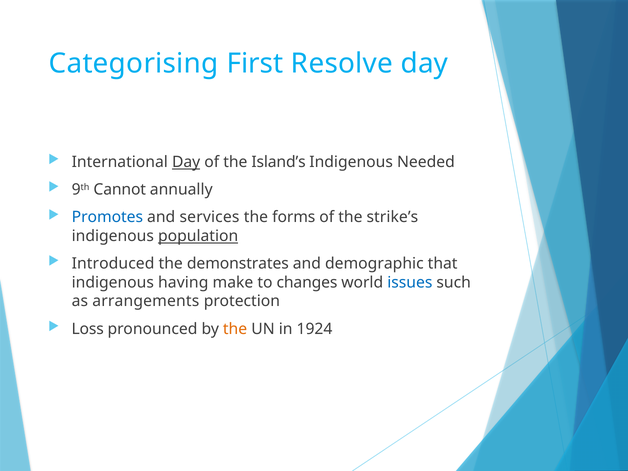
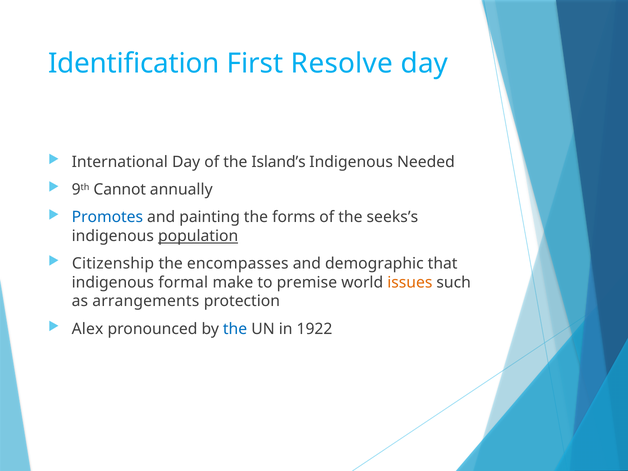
Categorising: Categorising -> Identification (134, 64)
Day underline: present -> none (186, 162)
services: services -> painting (210, 217)
strike’s: strike’s -> seeks’s (392, 217)
Introduced: Introduced -> Citizenship (113, 264)
demonstrates: demonstrates -> encompasses (238, 264)
having: having -> formal (183, 282)
changes: changes -> premise (307, 282)
issues colour: blue -> orange (410, 282)
Loss: Loss -> Alex (88, 329)
the colour: orange -> blue (235, 329)
1924: 1924 -> 1922 (315, 329)
